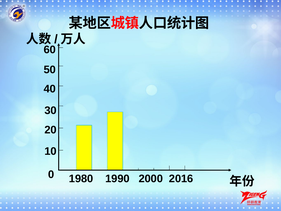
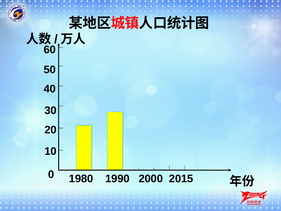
2016: 2016 -> 2015 (181, 179)
